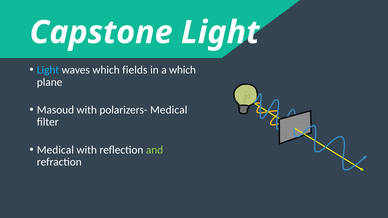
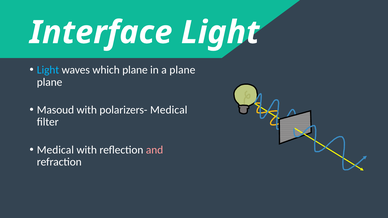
Capstone: Capstone -> Interface (101, 33)
which fields: fields -> plane (135, 70)
a which: which -> plane (182, 70)
and colour: light green -> pink (155, 150)
